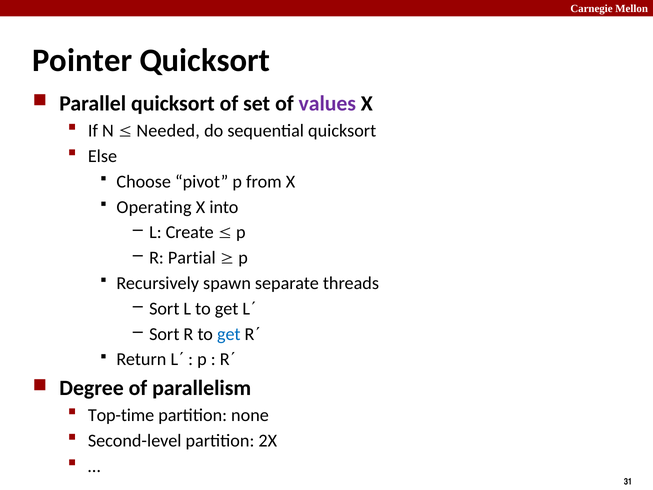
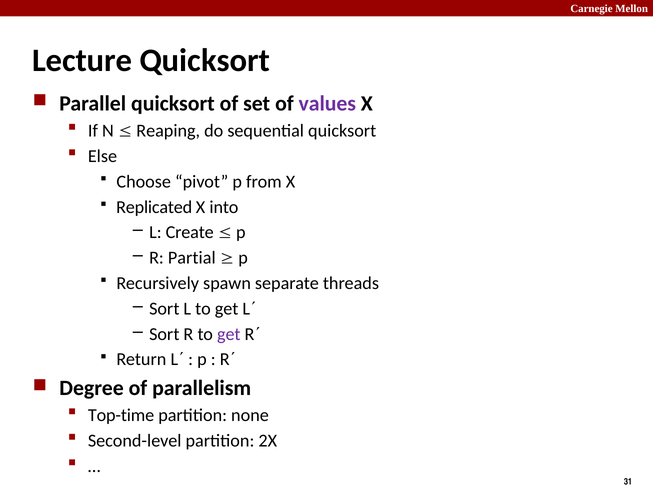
Pointer: Pointer -> Lecture (82, 61)
Needed: Needed -> Reaping (168, 131)
Operating: Operating -> Replicated (154, 207)
get colour: blue -> purple (229, 334)
